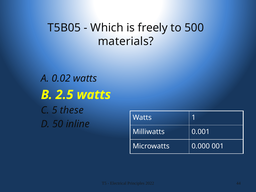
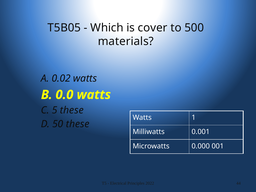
freely: freely -> cover (153, 28)
2.5: 2.5 -> 0.0 (64, 95)
50 inline: inline -> these (78, 124)
